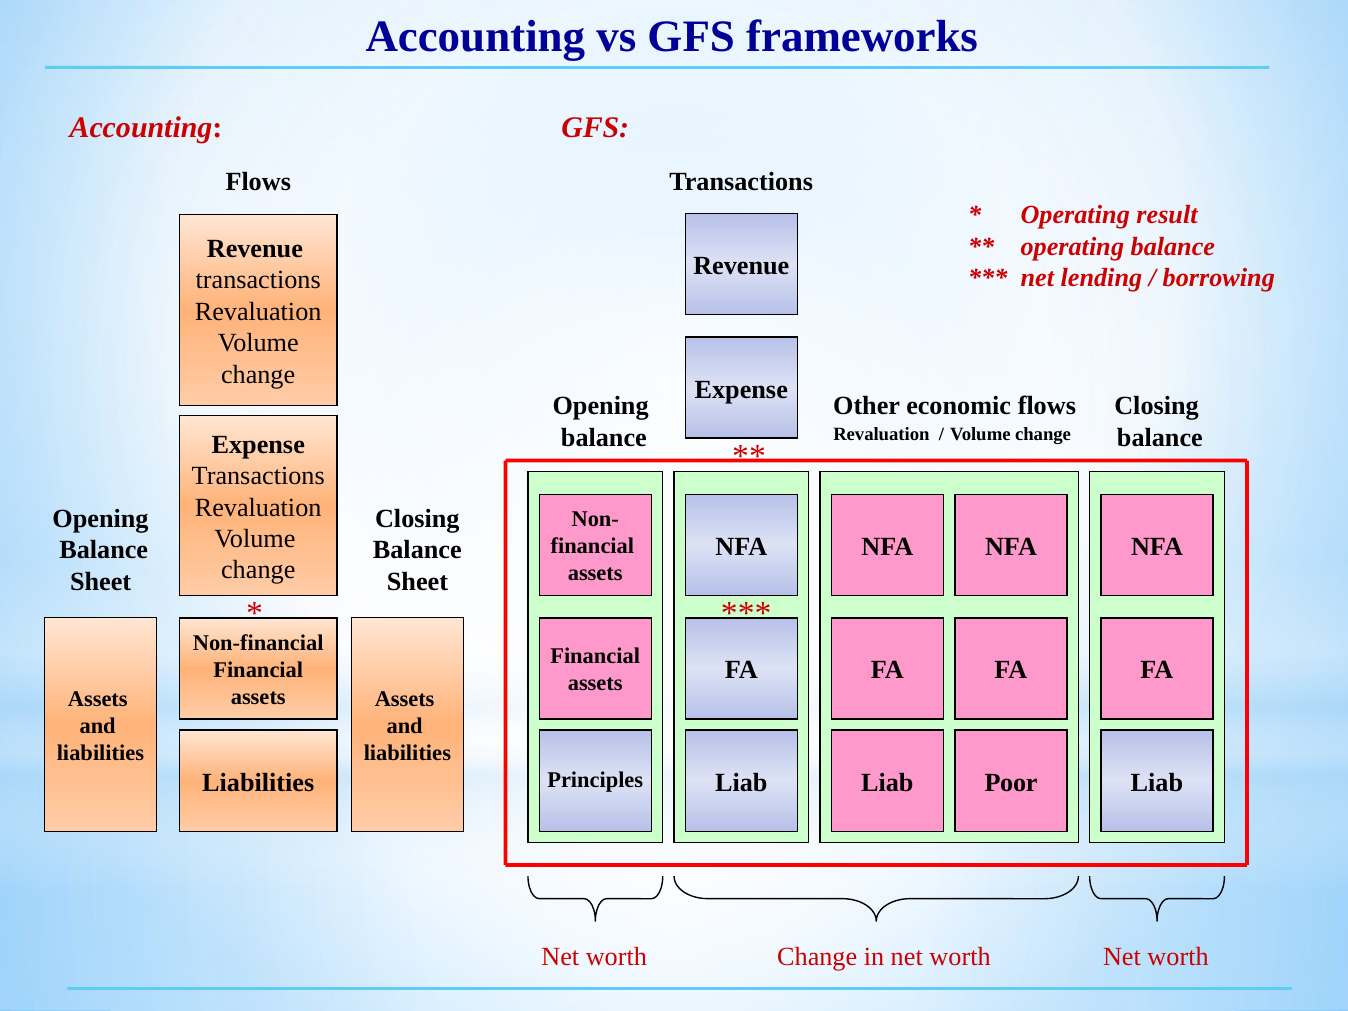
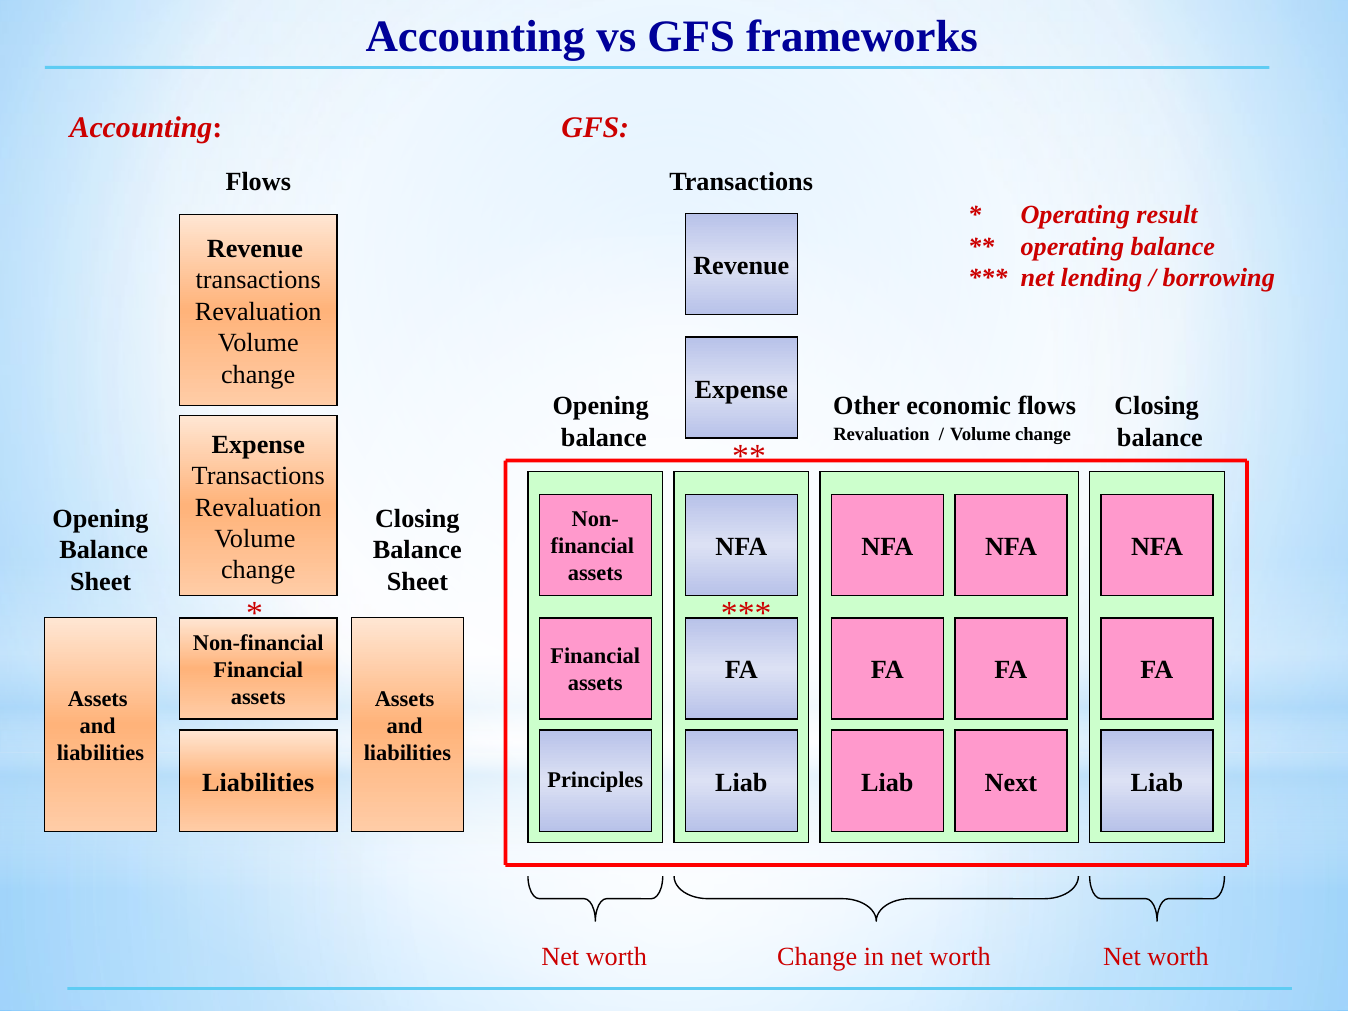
Poor: Poor -> Next (1011, 783)
